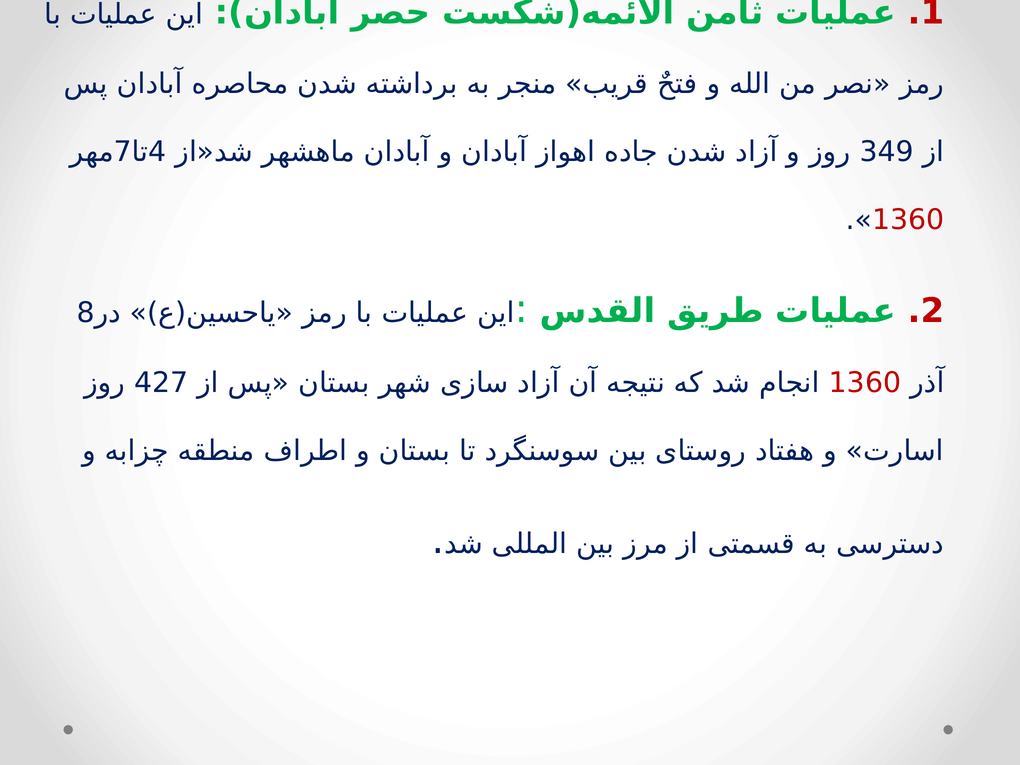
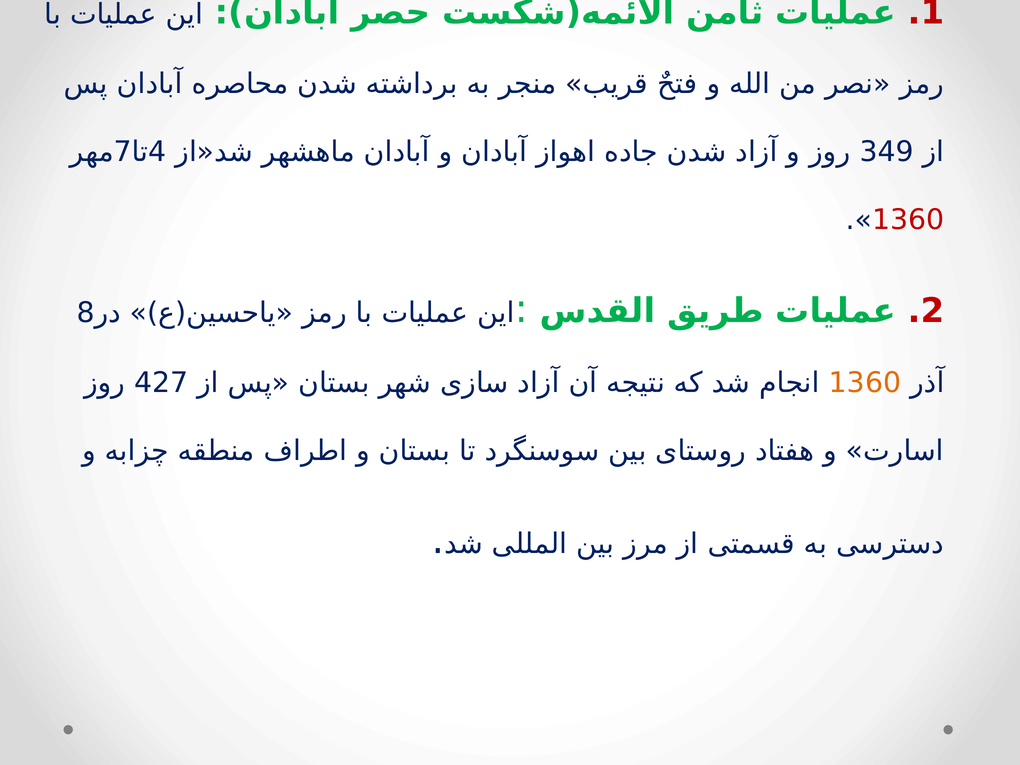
1360 colour: red -> orange (865, 383)
